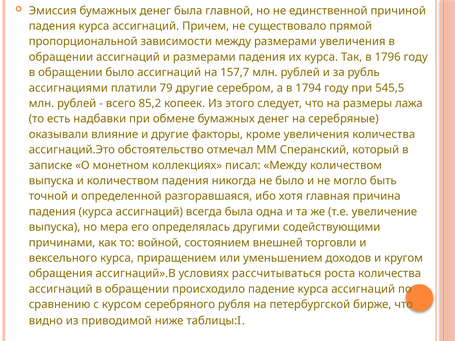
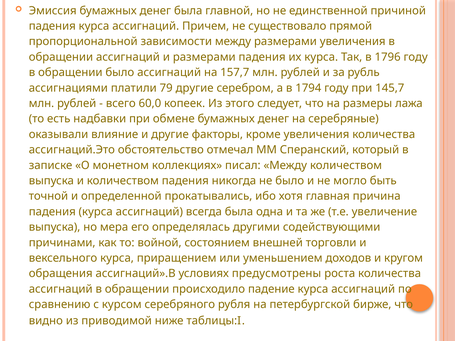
545,5: 545,5 -> 145,7 (390, 88)
85,2: 85,2 -> 60,0 (150, 103)
разгоравшаяся: разгоравшаяся -> прокатывались (208, 196)
рассчитываться: рассчитываться -> предусмотрены (277, 274)
